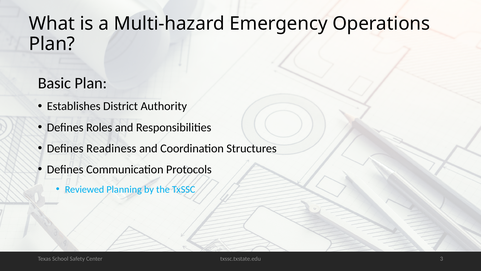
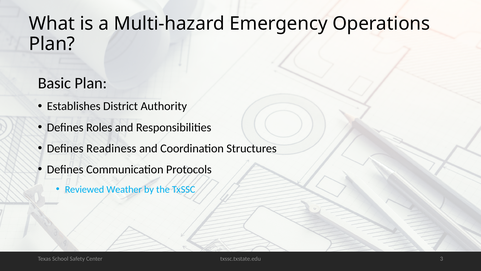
Planning: Planning -> Weather (124, 189)
